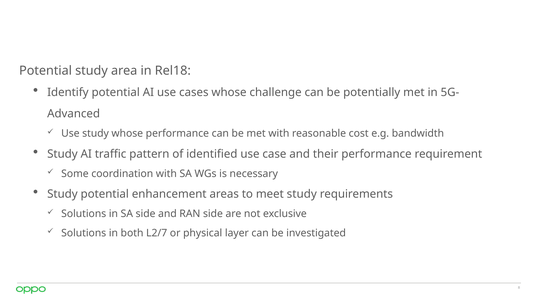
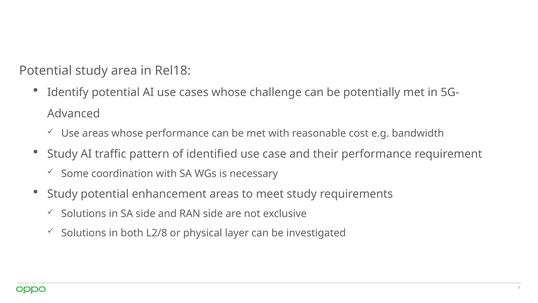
Use study: study -> areas (96, 133)
L2/7: L2/7 -> L2/8 (157, 233)
